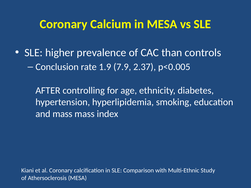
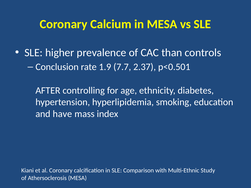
7.9: 7.9 -> 7.7 (122, 67)
p<0.005: p<0.005 -> p<0.501 (174, 67)
and mass: mass -> have (62, 114)
